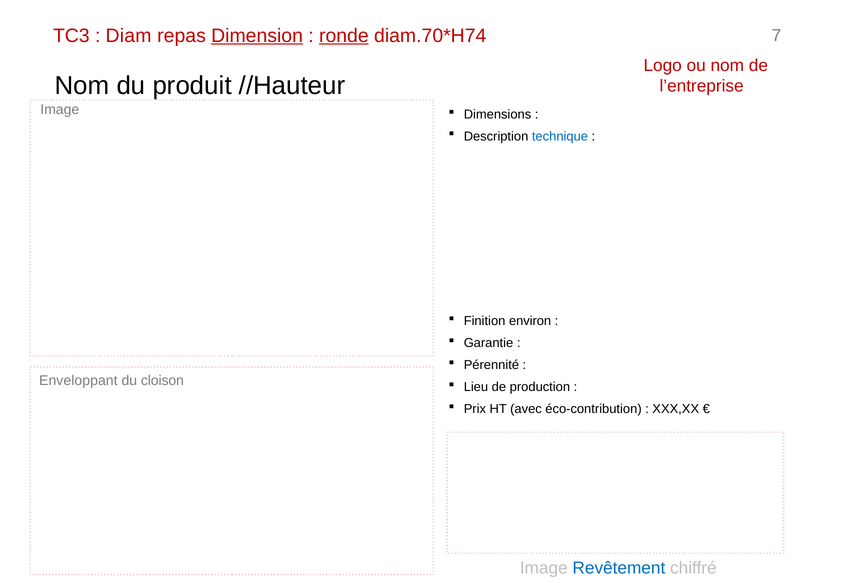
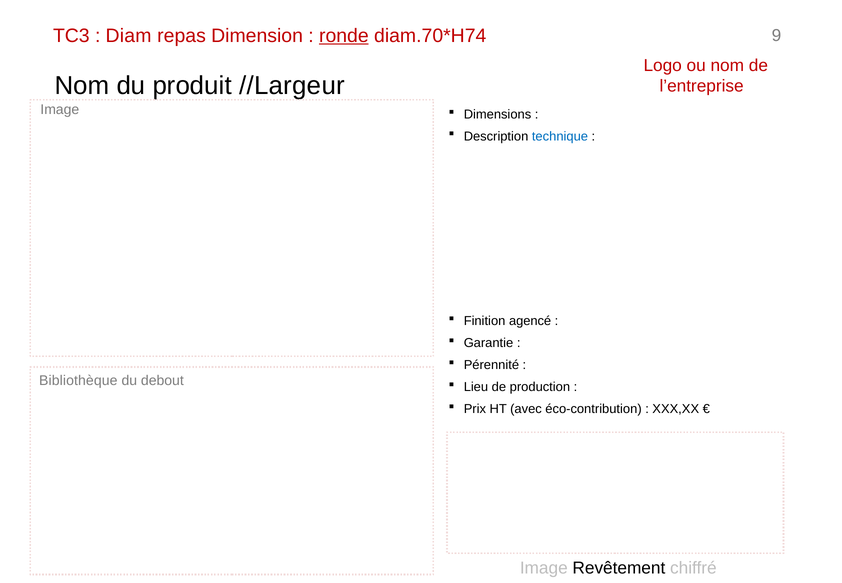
Dimension underline: present -> none (257, 36)
7: 7 -> 9 (777, 36)
//Hauteur: //Hauteur -> //Largeur (292, 86)
environ: environ -> agencé (530, 321)
Enveloppant: Enveloppant -> Bibliothèque (78, 381)
cloison: cloison -> debout (162, 381)
Revêtement colour: blue -> black (619, 568)
